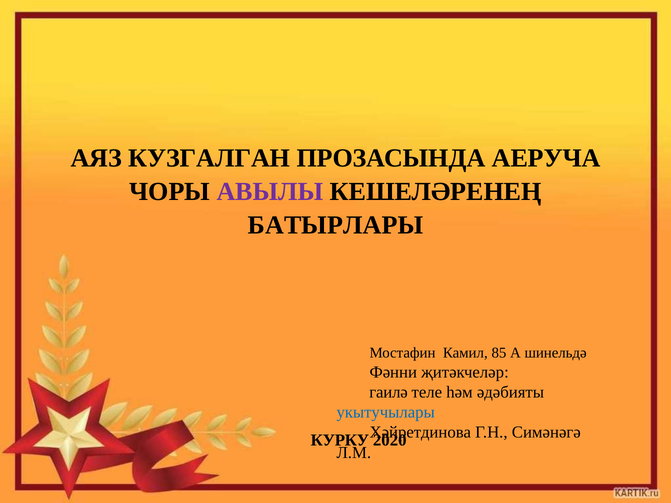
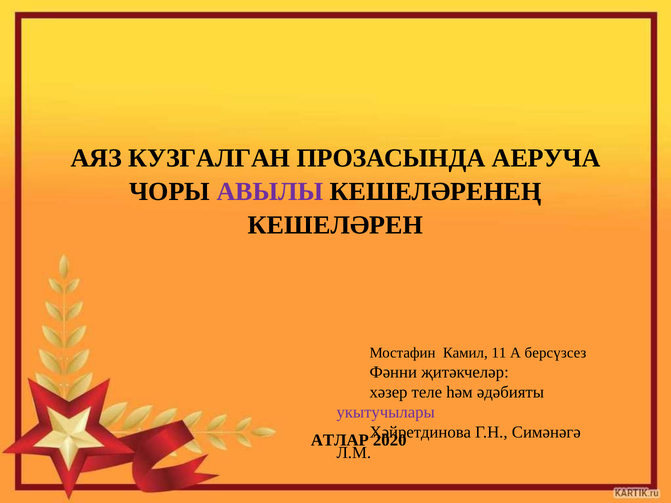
БАТЫРЛАРЫ: БАТЫРЛАРЫ -> КЕШЕЛӘРЕН (335, 225)
85: 85 -> 11 (499, 353)
шинельдә: шинельдә -> берсүзсез (555, 353)
гаилә: гаилә -> хәзер (389, 392)
укытучылары colour: blue -> purple (386, 412)
КУРКУ: КУРКУ -> АТЛАР (340, 440)
